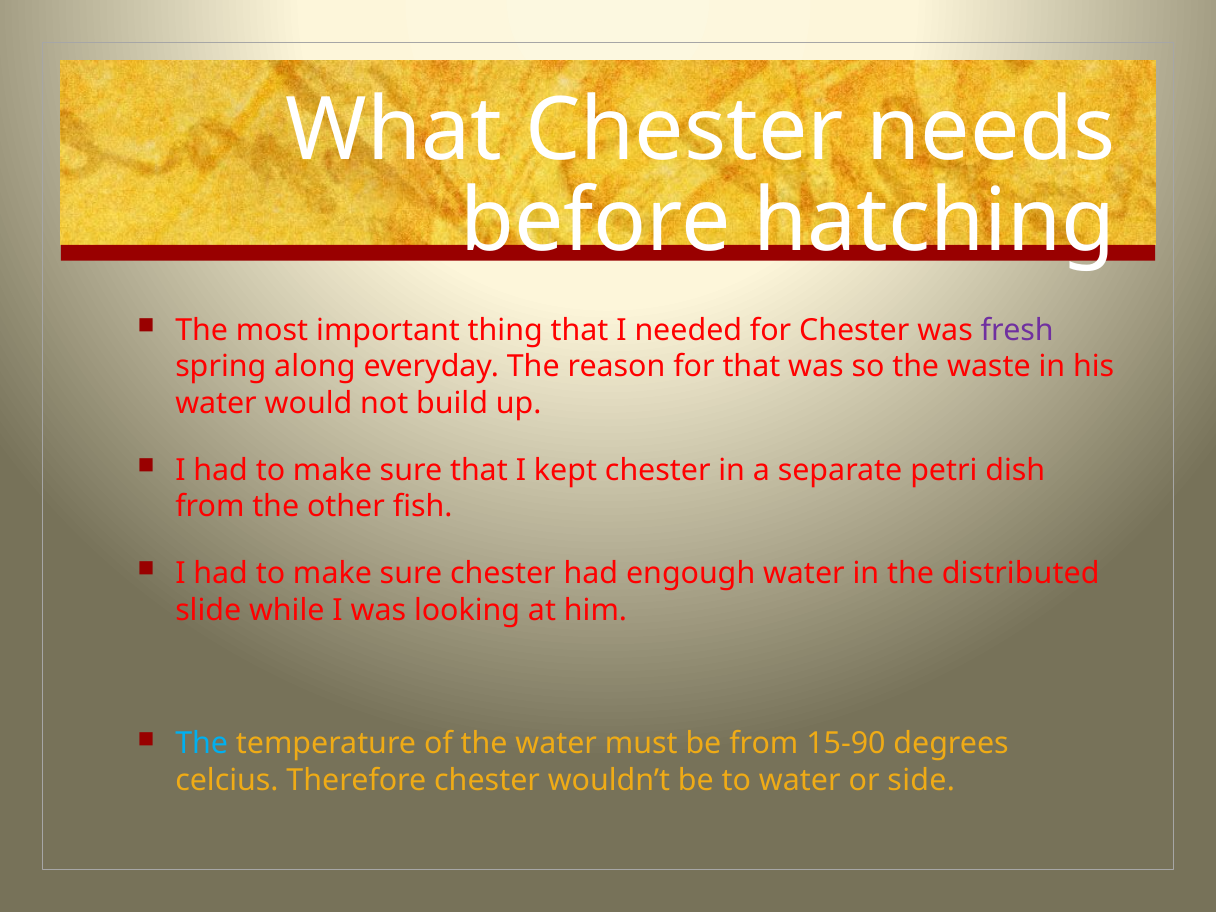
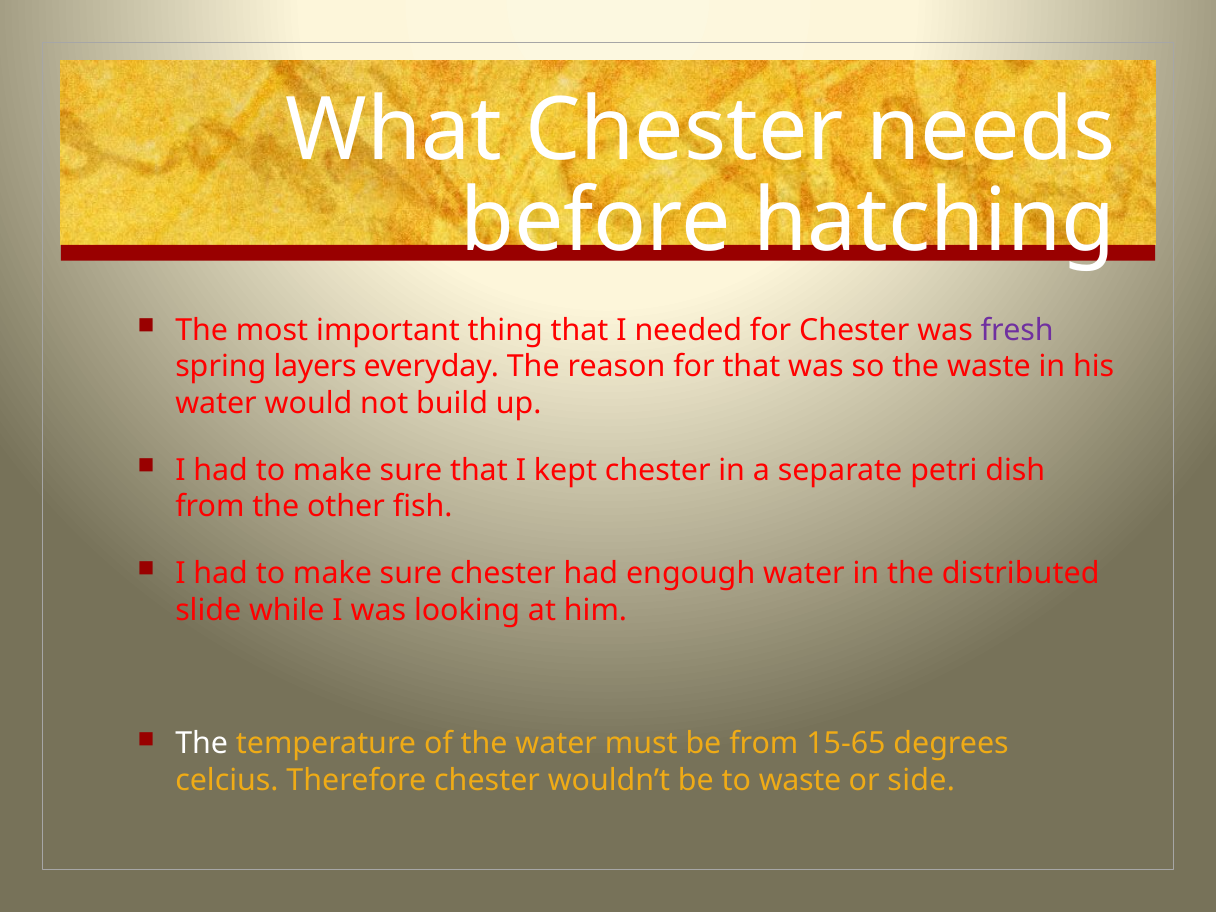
along: along -> layers (315, 367)
The colour: light blue -> white (202, 744)
15-90: 15-90 -> 15-65 (846, 744)
to water: water -> waste (800, 780)
